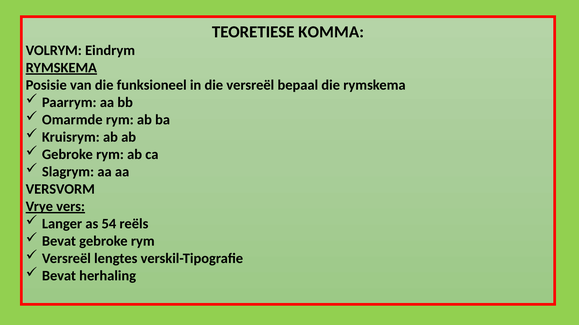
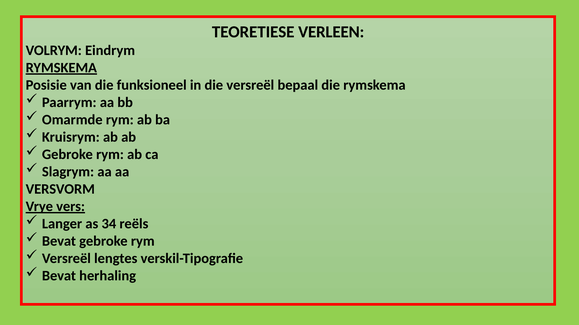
KOMMA: KOMMA -> VERLEEN (331, 32)
54: 54 -> 34 (109, 224)
